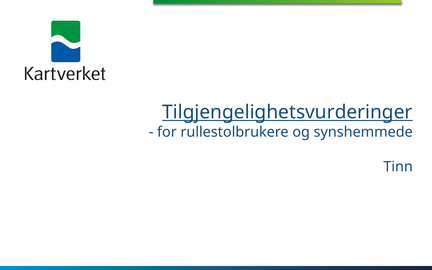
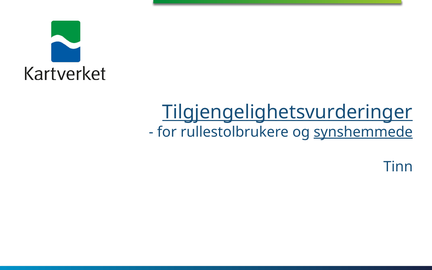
synshemmede underline: none -> present (363, 132)
